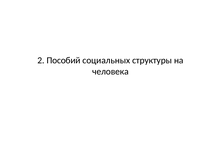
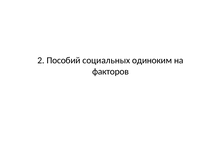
структуры: структуры -> одиноким (152, 60)
человека: человека -> факторов (111, 71)
